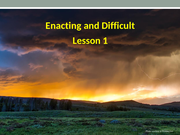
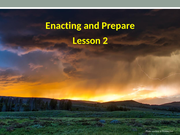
Difficult: Difficult -> Prepare (118, 26)
1: 1 -> 2 (105, 41)
